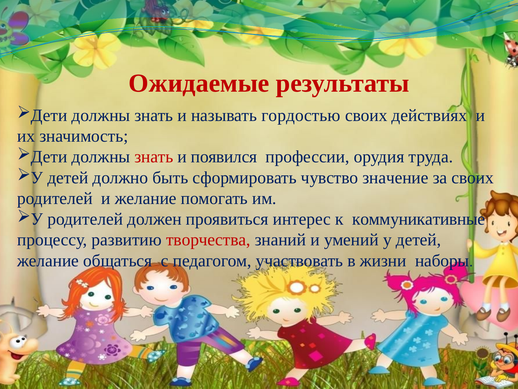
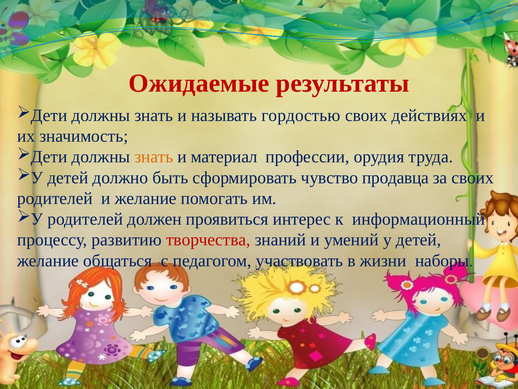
знать colour: red -> orange (154, 157)
появился: появился -> материал (224, 157)
значение: значение -> продавца (396, 177)
коммуникативные: коммуникативные -> информационный (419, 219)
